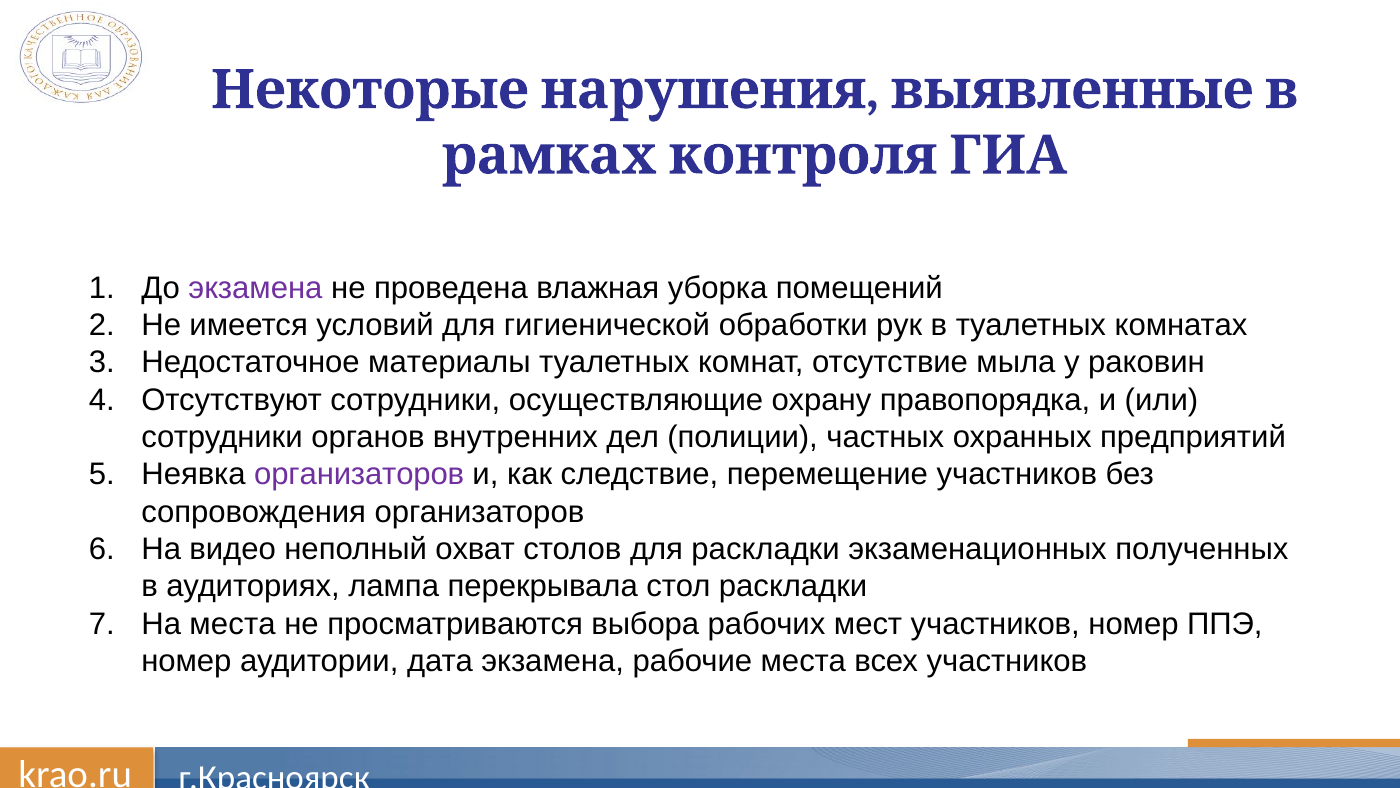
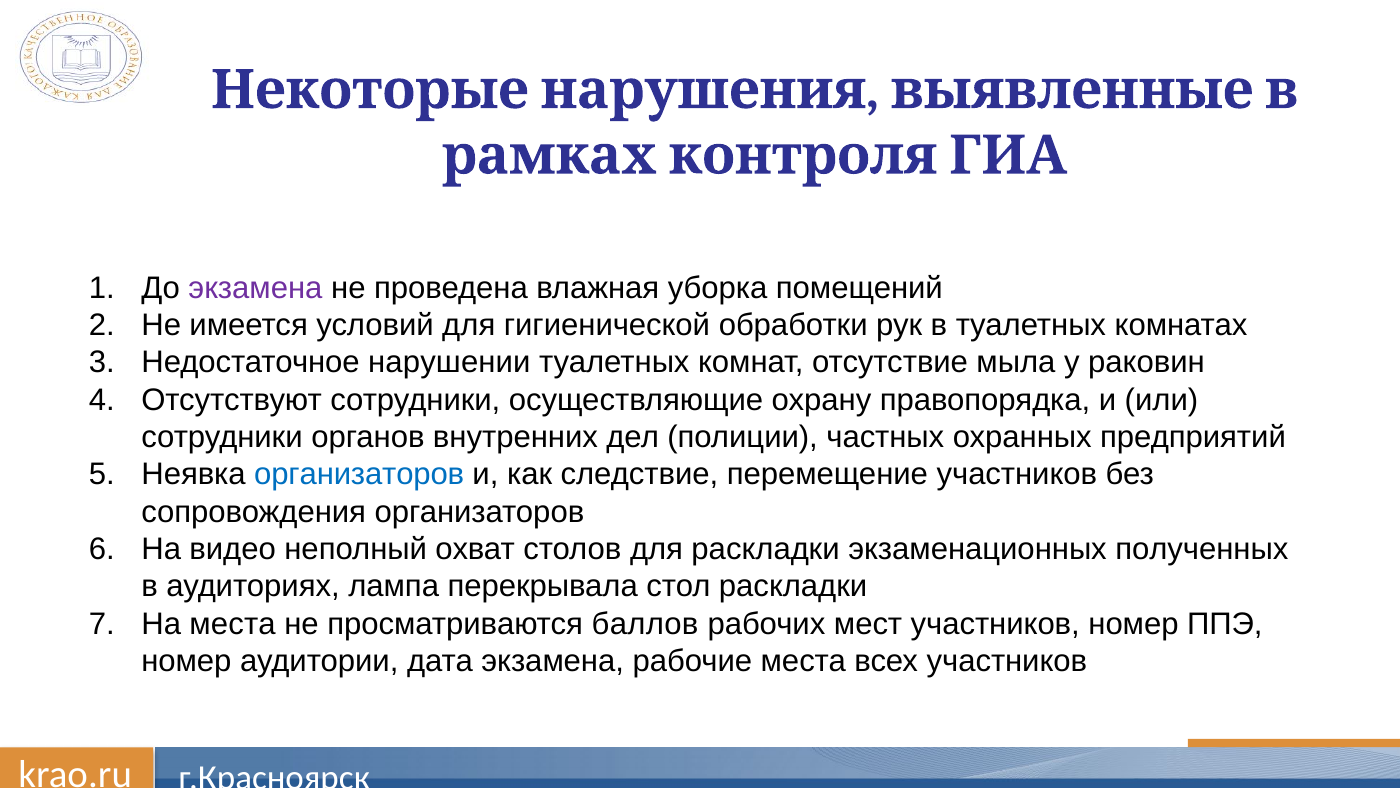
материалы: материалы -> нарушении (449, 362)
организаторов colour: purple -> blue (359, 474)
выбора: выбора -> баллов (645, 624)
